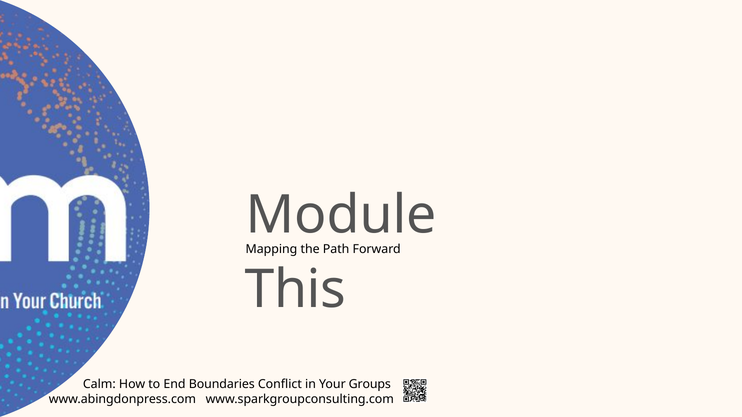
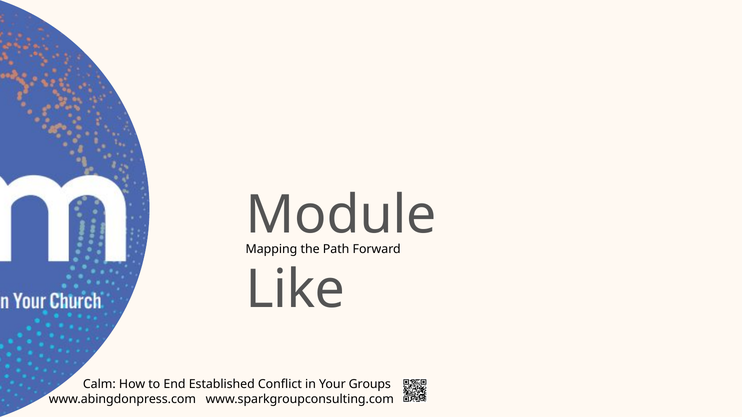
This: This -> Like (295, 290)
Boundaries: Boundaries -> Established (222, 384)
